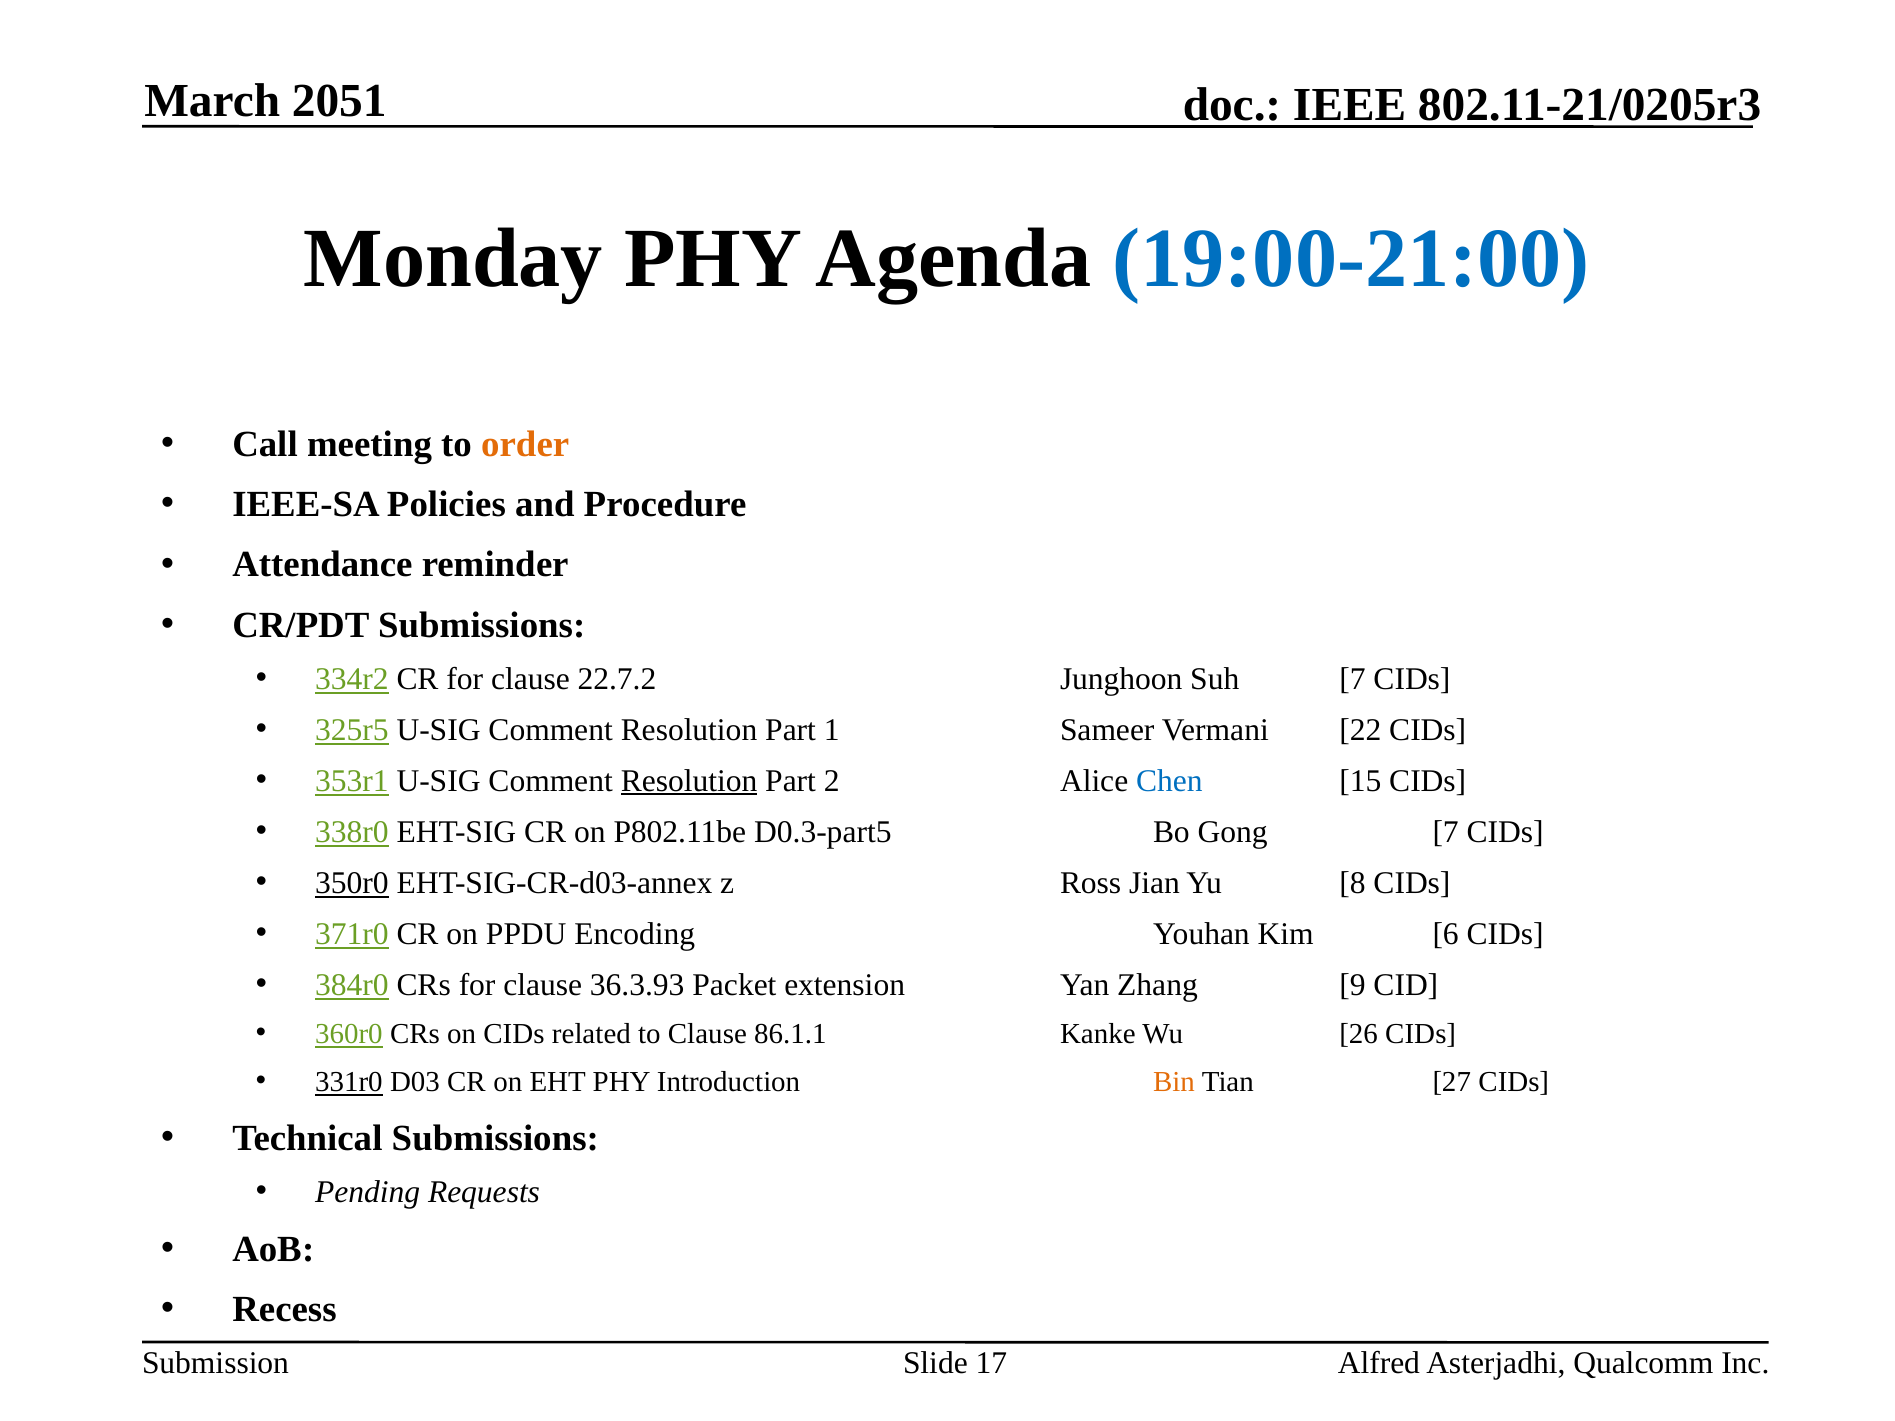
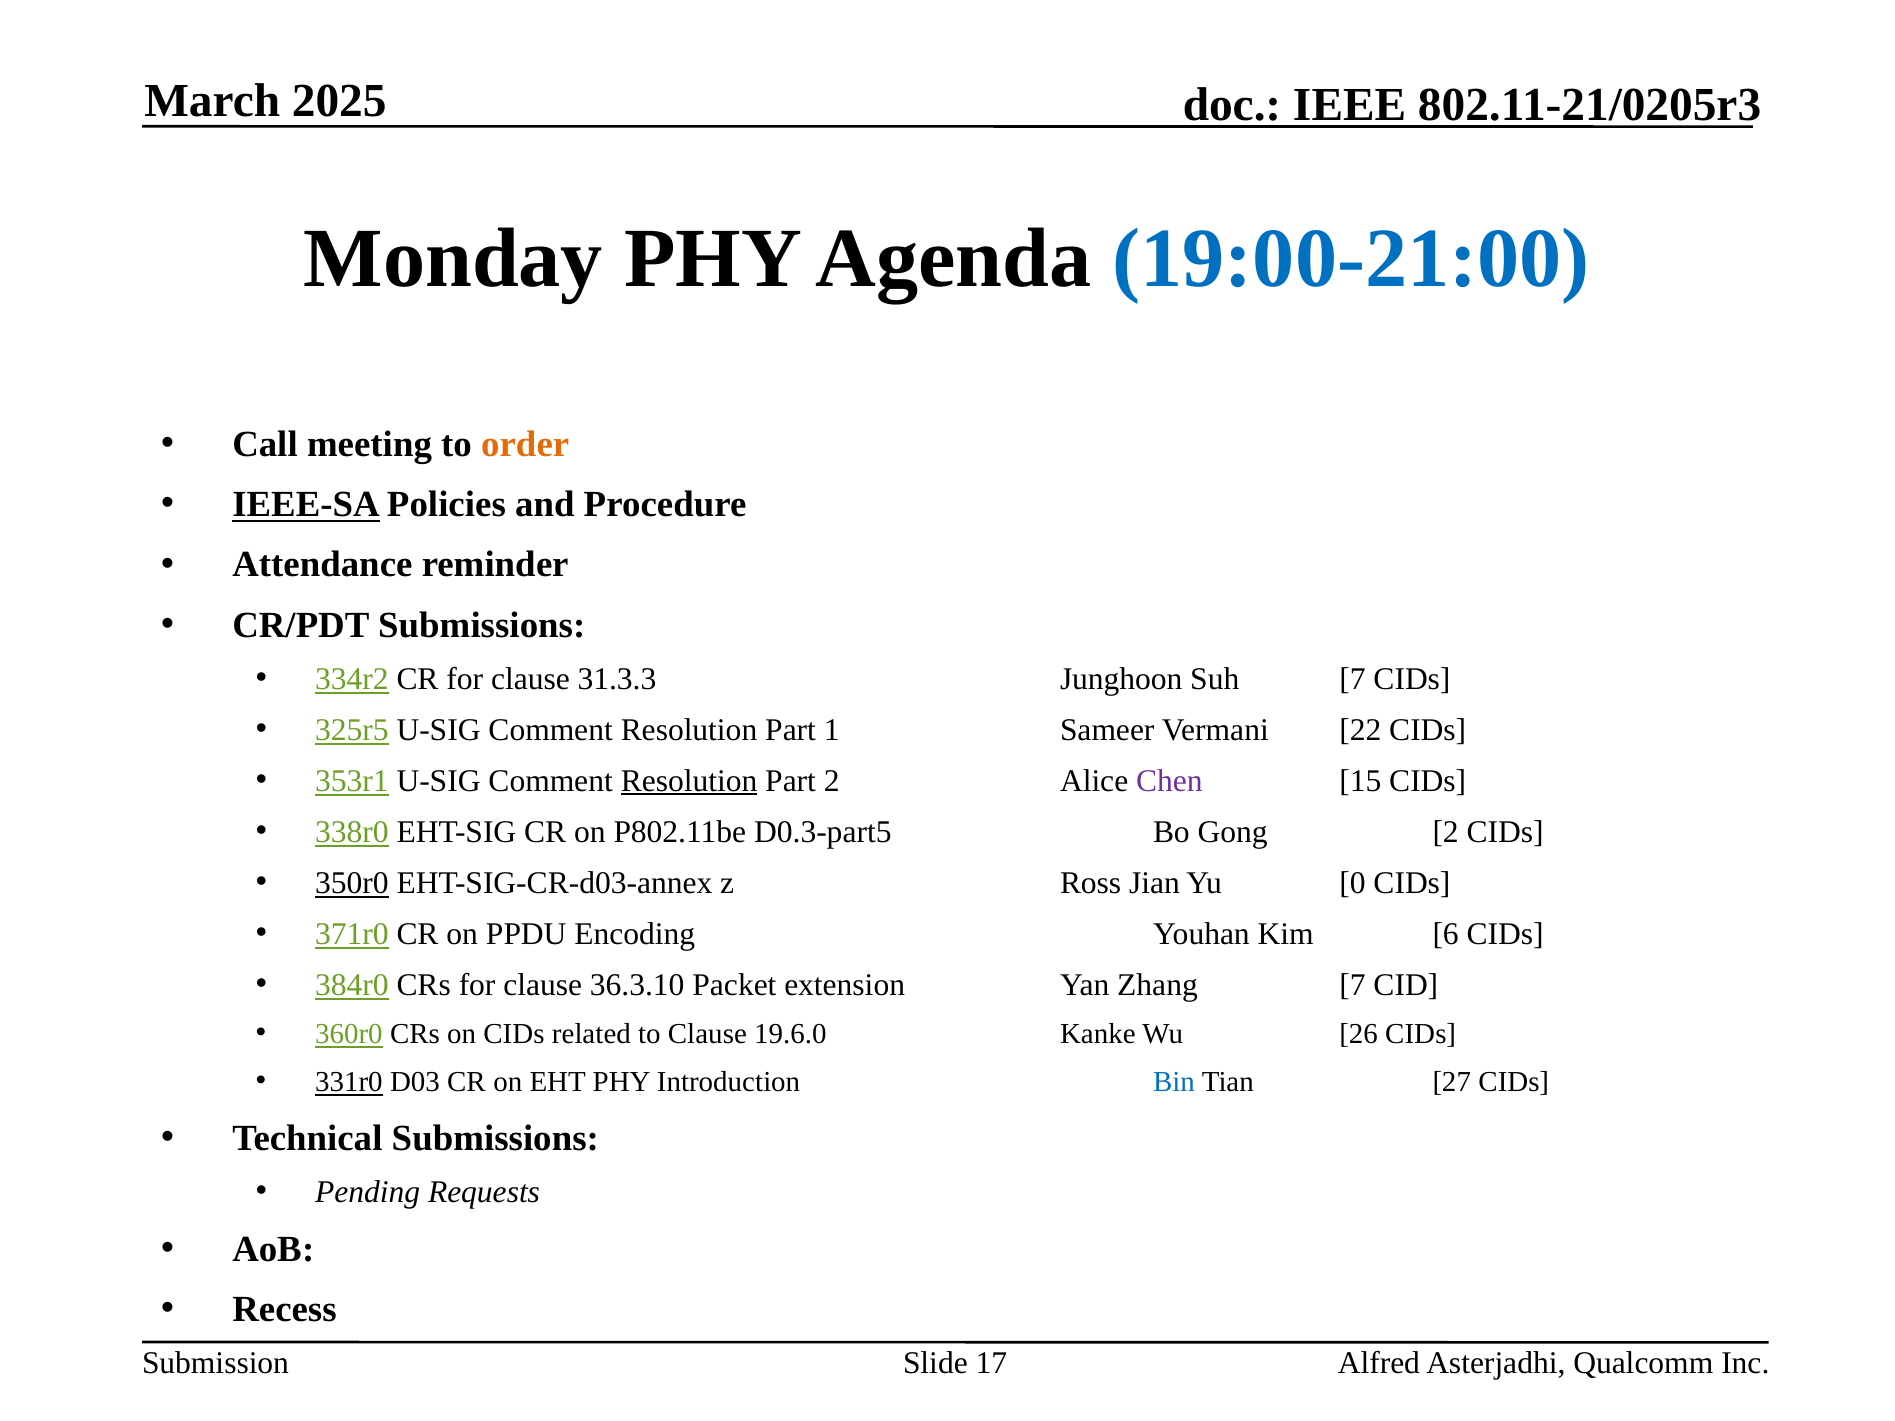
2051: 2051 -> 2025 (339, 100)
IEEE-SA underline: none -> present (306, 505)
22.7.2: 22.7.2 -> 31.3.3 (617, 679)
Chen colour: blue -> purple (1169, 781)
Gong 7: 7 -> 2 (1446, 832)
8: 8 -> 0 (1353, 883)
36.3.93: 36.3.93 -> 36.3.10 (637, 985)
Zhang 9: 9 -> 7 (1353, 985)
86.1.1: 86.1.1 -> 19.6.0 (790, 1034)
Bin colour: orange -> blue (1174, 1082)
